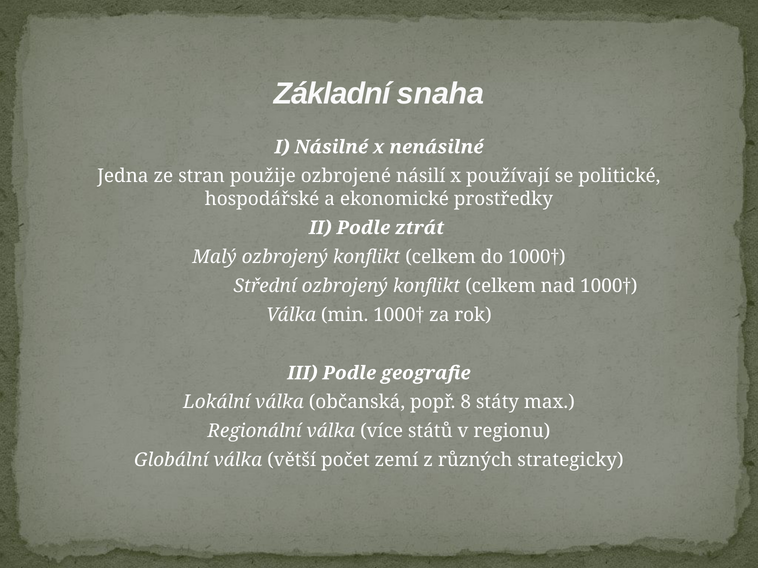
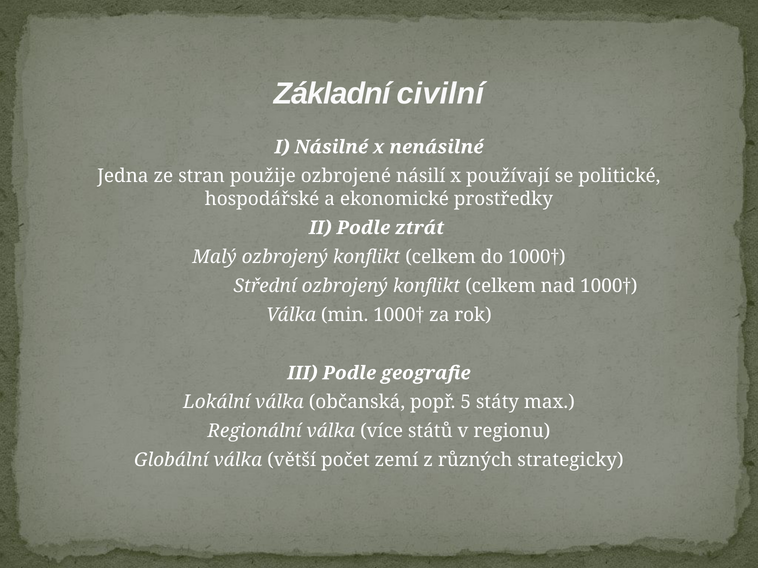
snaha: snaha -> civilní (440, 94)
8: 8 -> 5 (466, 402)
